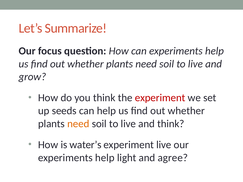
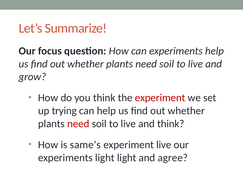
seeds: seeds -> trying (64, 111)
need colour: orange -> red (78, 124)
water’s: water’s -> same’s (85, 145)
help: help -> light (105, 158)
